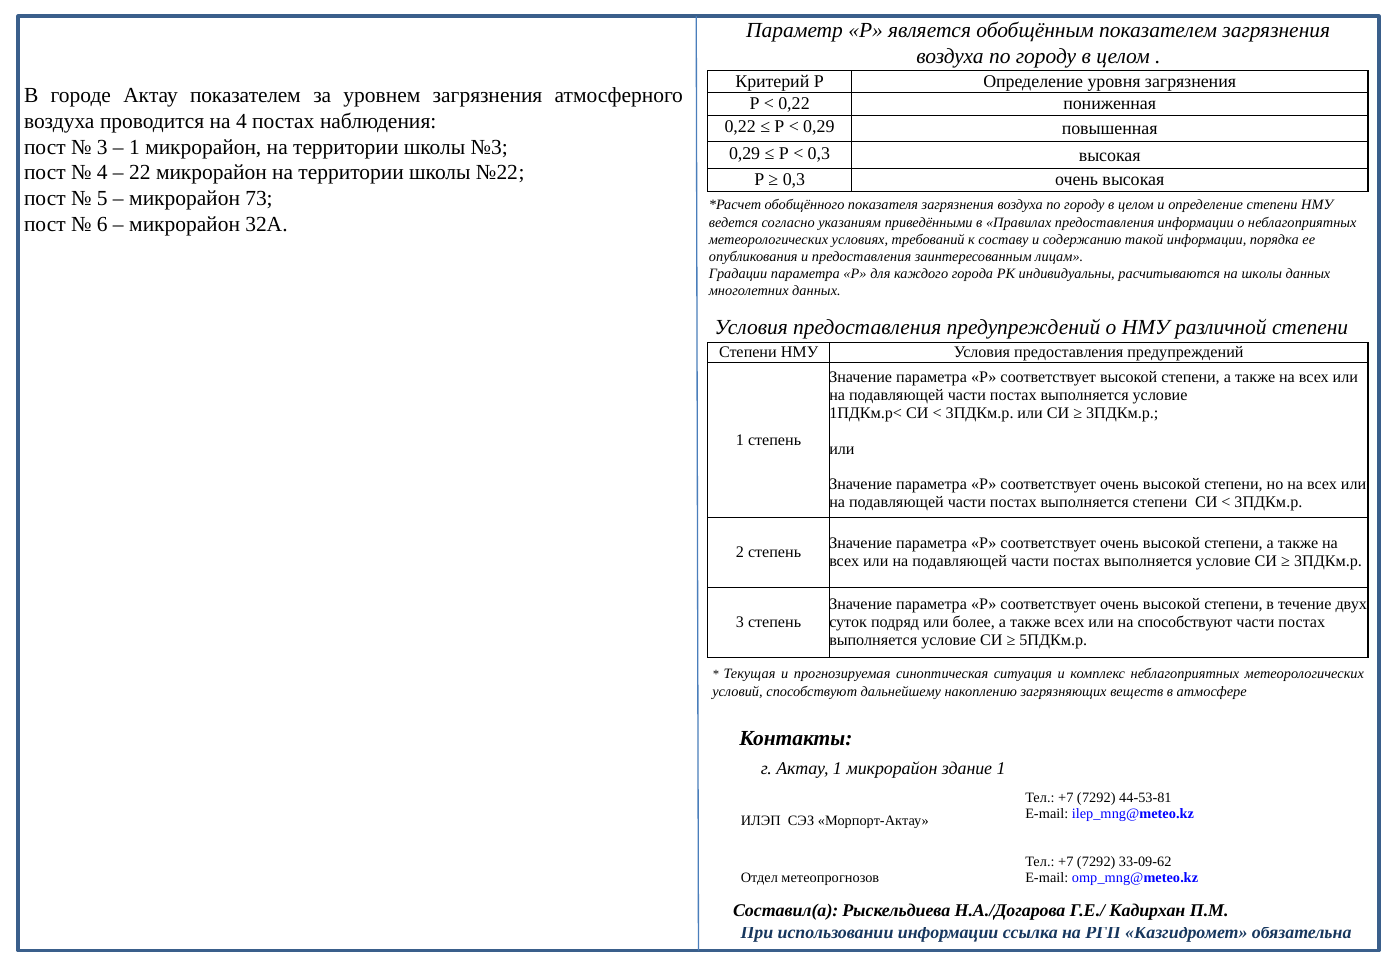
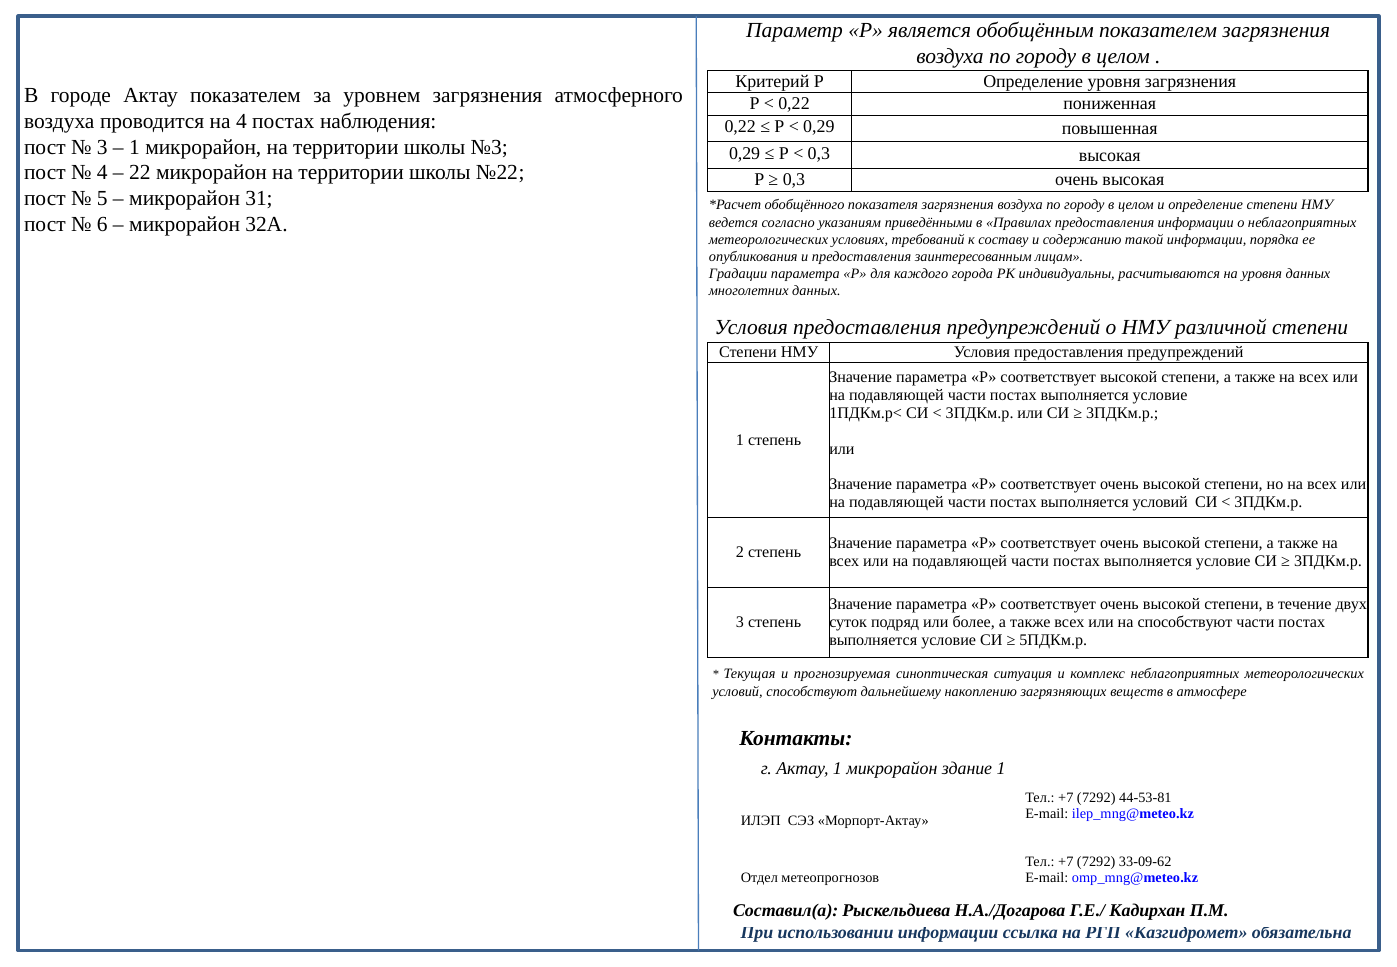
73: 73 -> 31 (259, 199)
на школы: школы -> уровня (1262, 274)
выполняется степени: степени -> условий (1160, 503)
